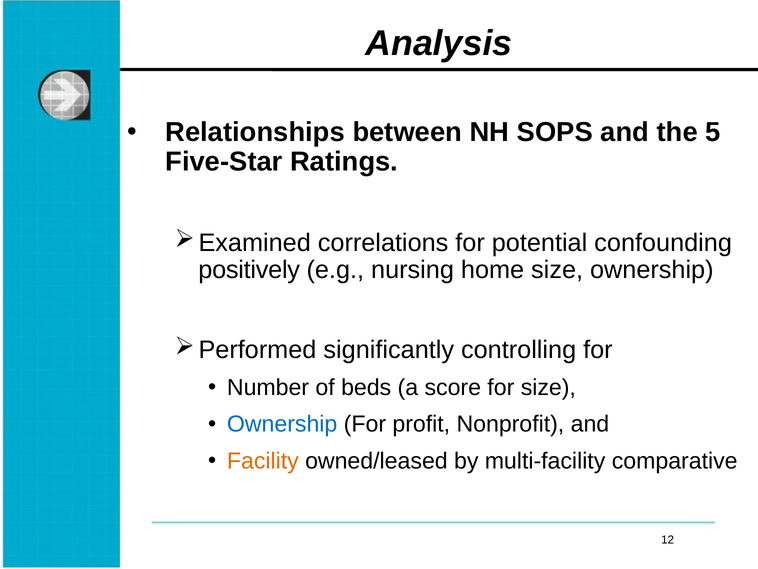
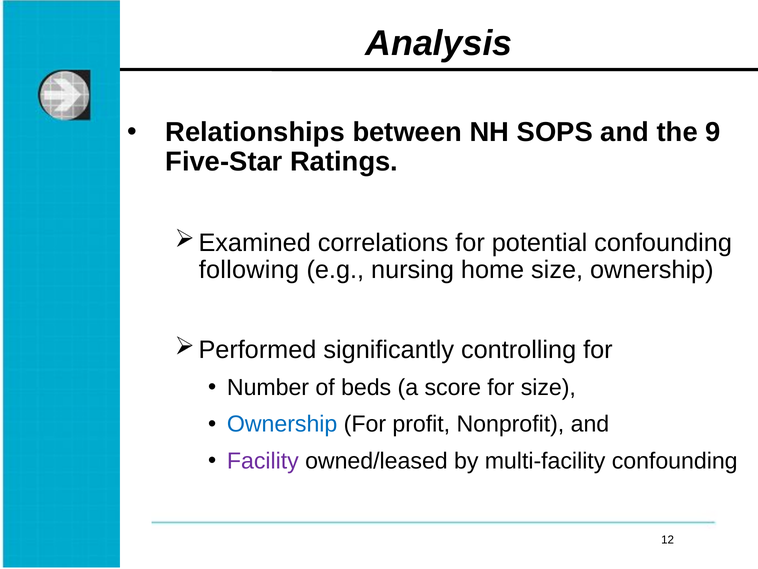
5: 5 -> 9 (713, 132)
positively: positively -> following (249, 270)
Facility colour: orange -> purple (263, 460)
multi-facility comparative: comparative -> confounding (675, 460)
